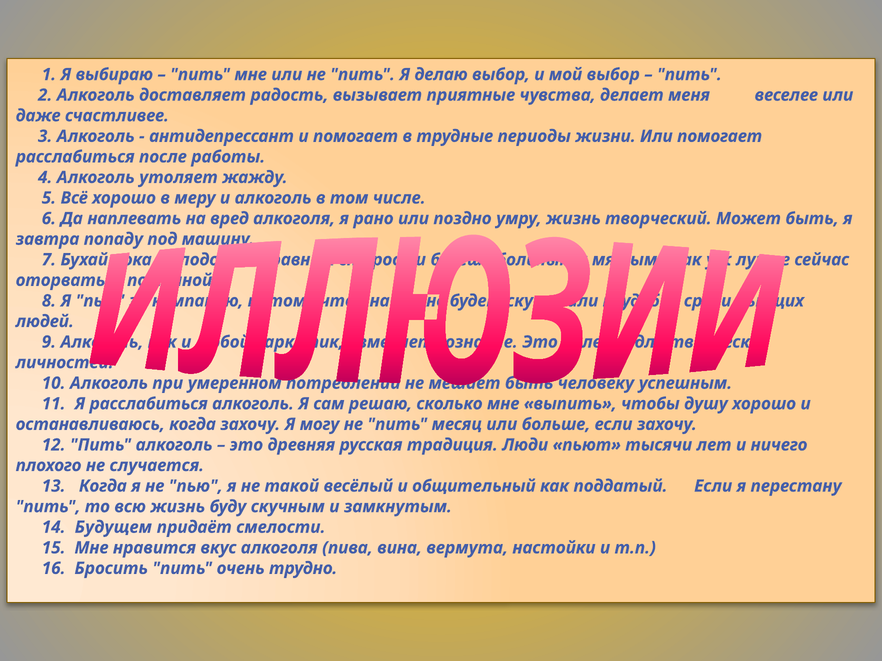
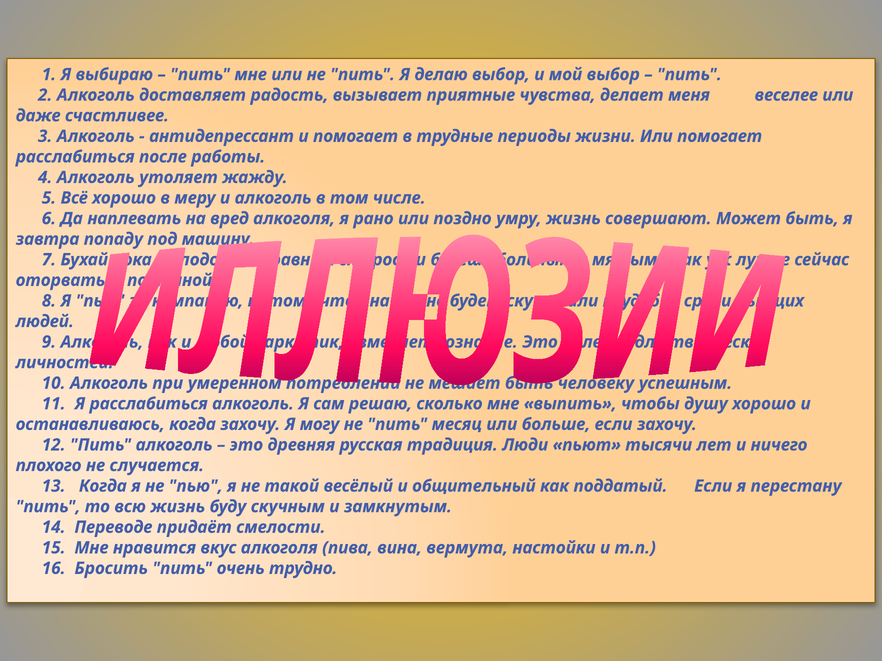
творческий: творческий -> совершают (658, 219)
Будущем: Будущем -> Переводе (113, 528)
